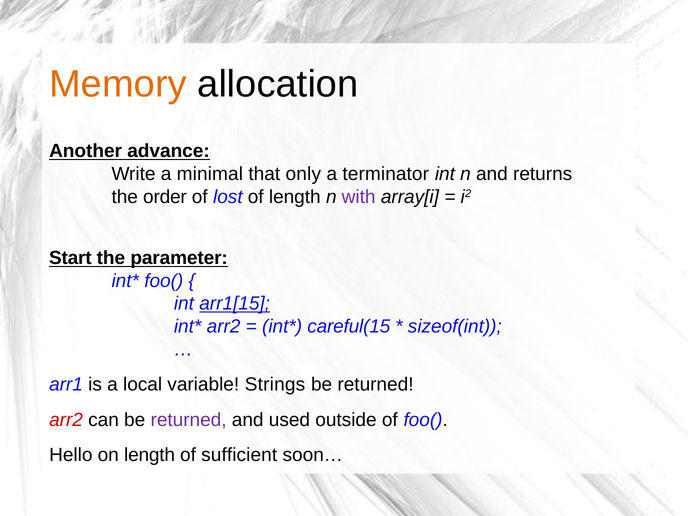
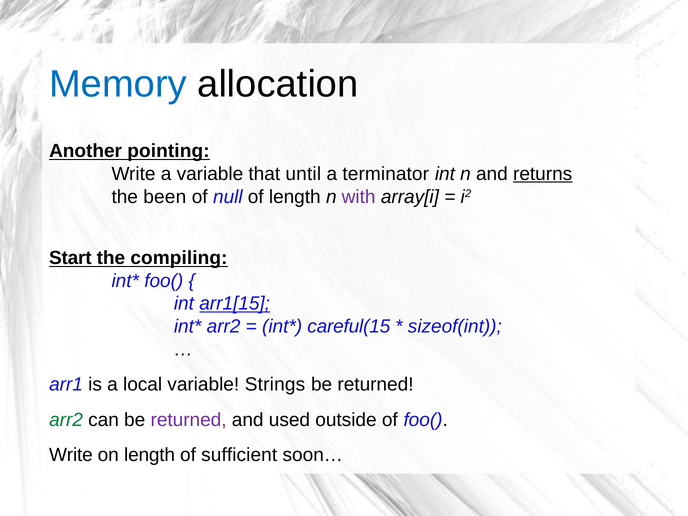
Memory colour: orange -> blue (118, 84)
advance: advance -> pointing (168, 151)
a minimal: minimal -> variable (210, 174)
only: only -> until (303, 174)
returns underline: none -> present (543, 174)
order: order -> been (165, 197)
lost: lost -> null (228, 197)
parameter: parameter -> compiling (179, 258)
arr2 colour: red -> green (66, 420)
Hello: Hello -> Write (71, 455)
